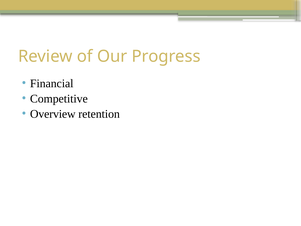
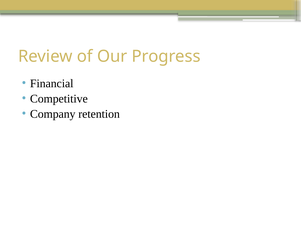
Overview: Overview -> Company (53, 114)
